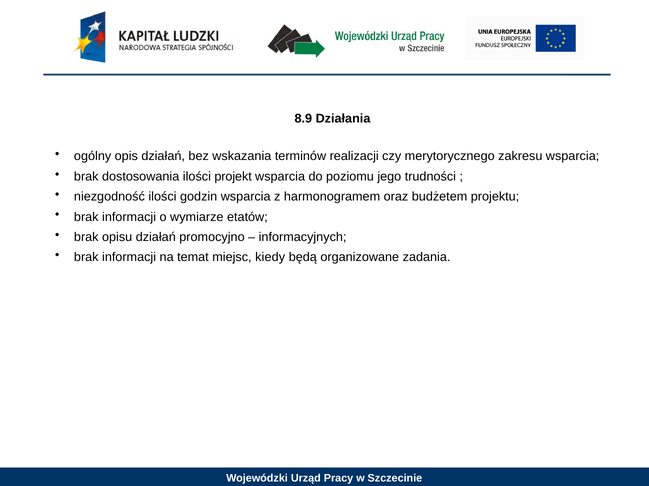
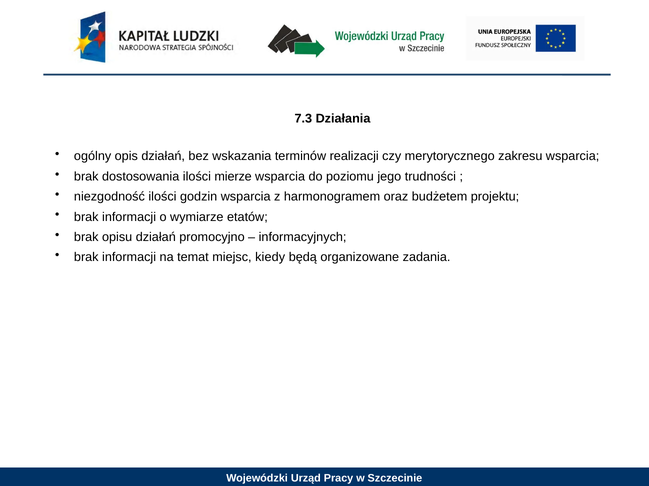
8.9: 8.9 -> 7.3 (303, 119)
projekt: projekt -> mierze (233, 177)
